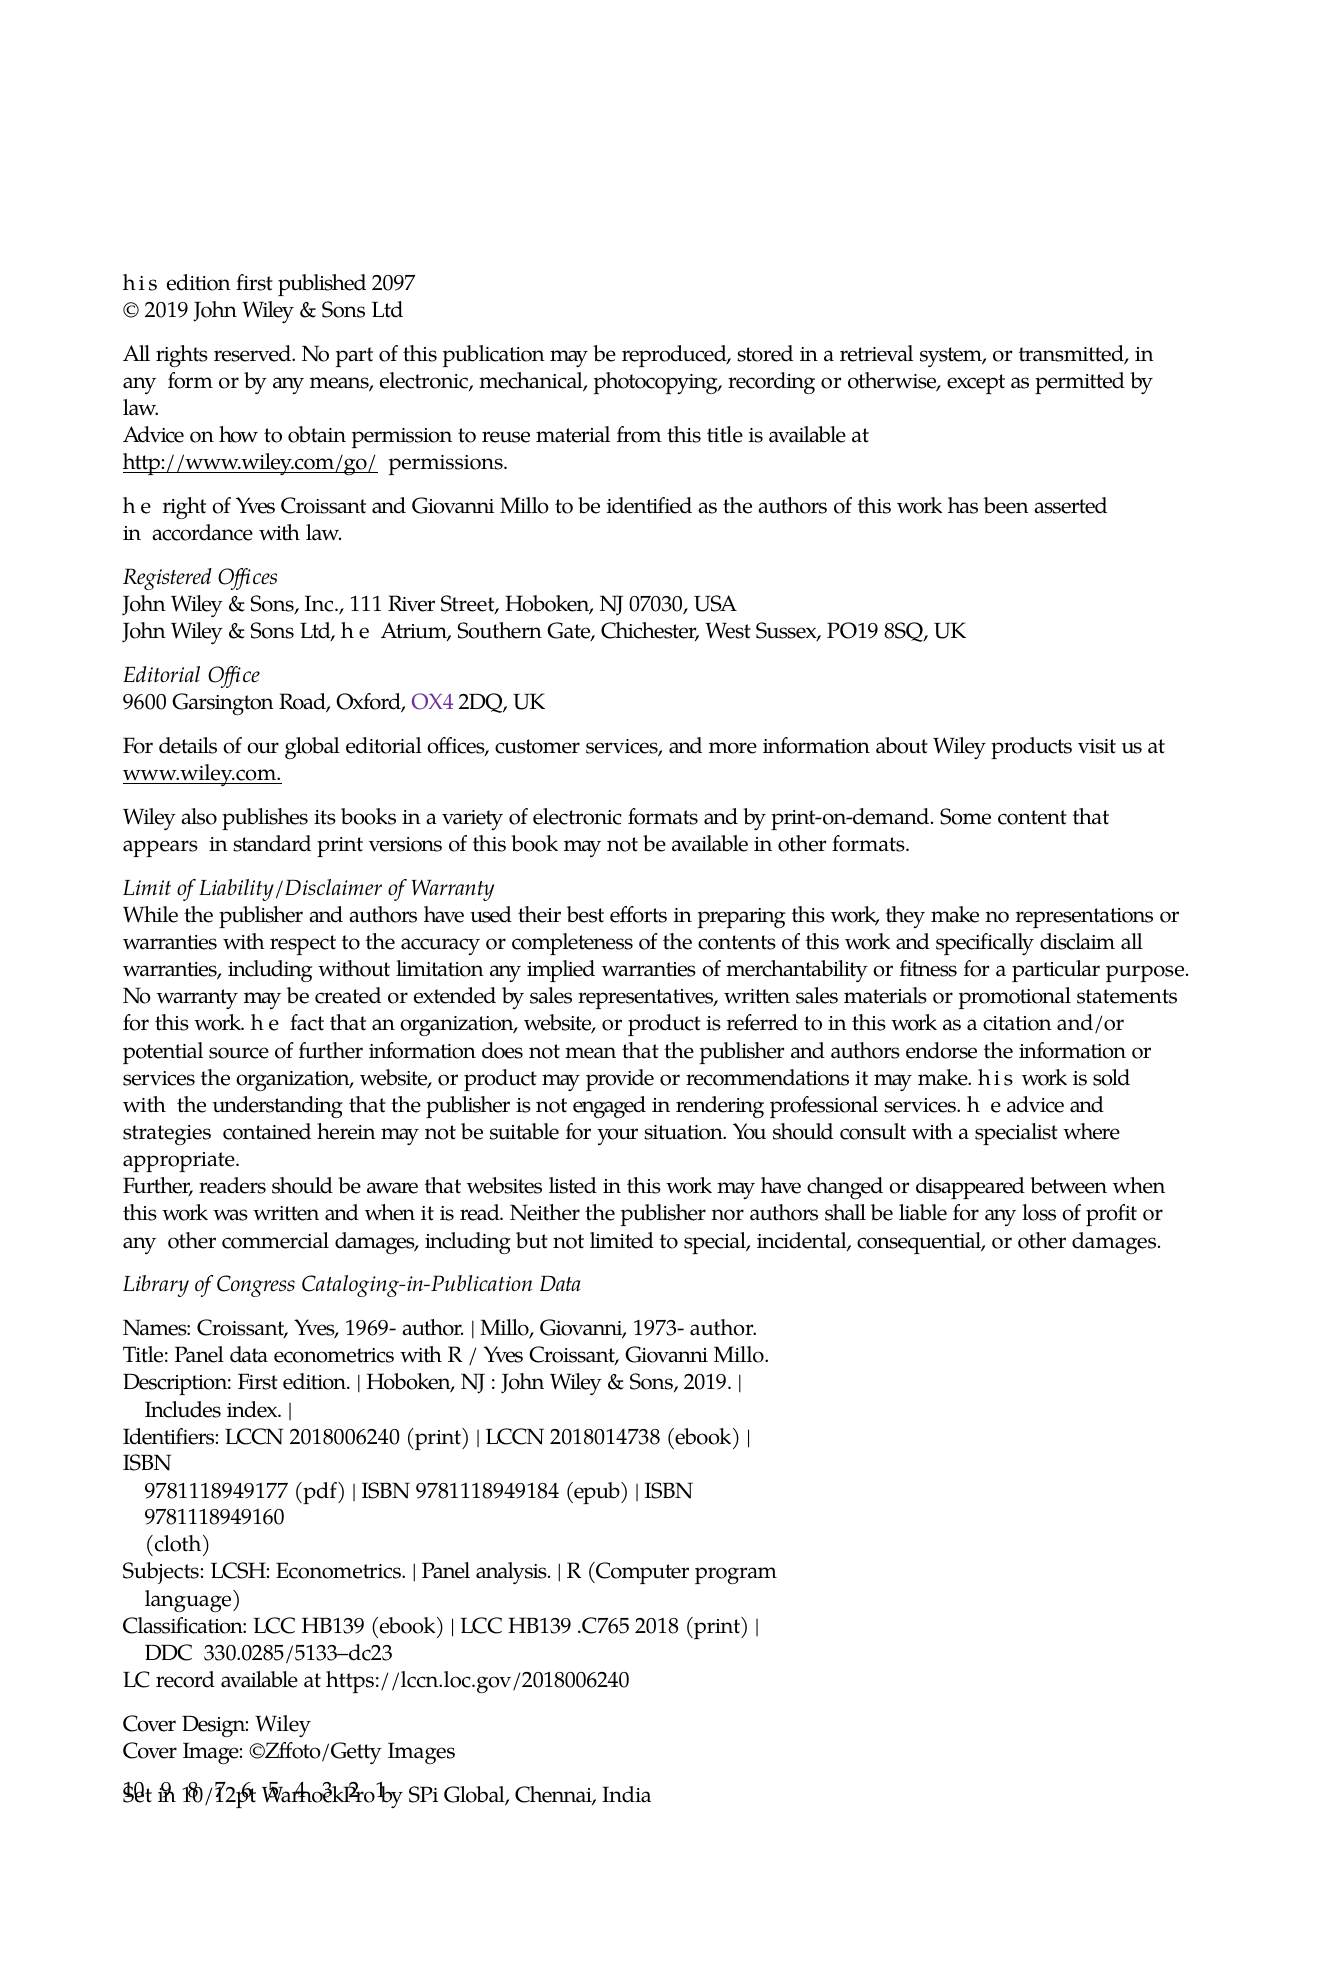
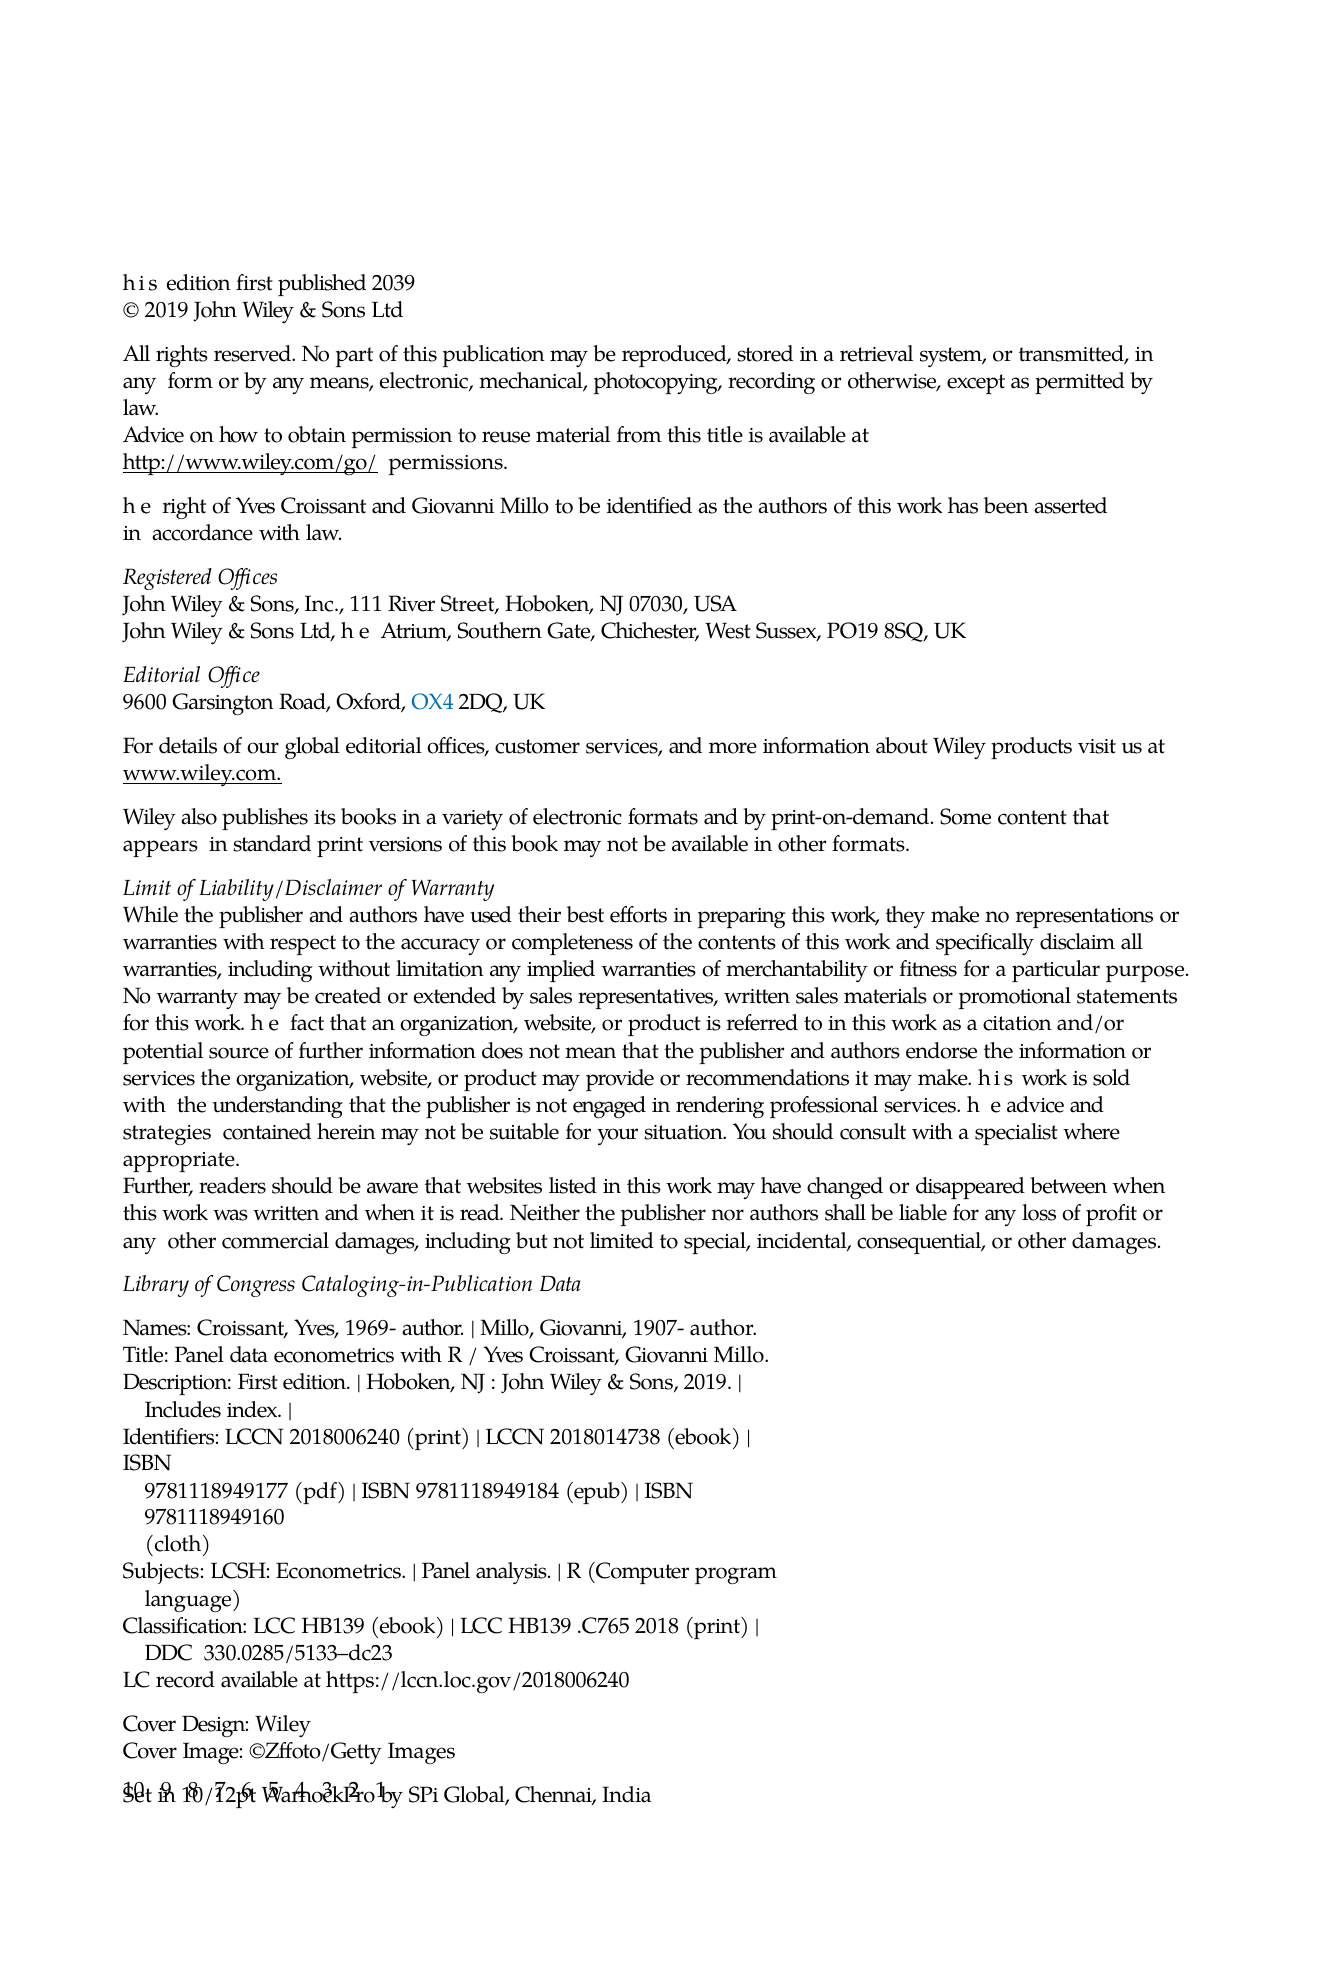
2097: 2097 -> 2039 (394, 283)
OX4 colour: purple -> blue (433, 703)
1973-: 1973- -> 1907- (659, 1328)
